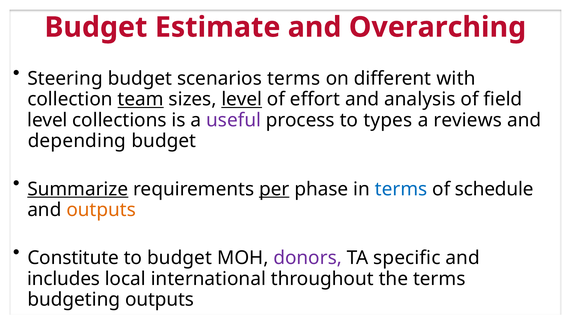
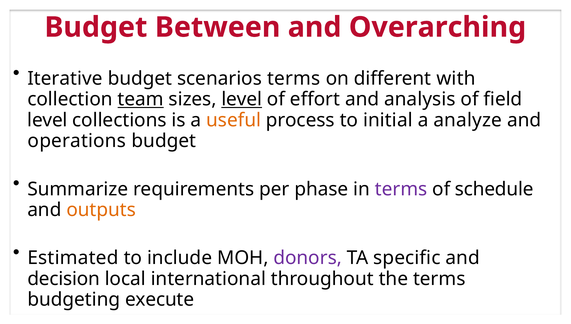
Estimate: Estimate -> Between (218, 27)
Steering: Steering -> Iterative (65, 78)
useful colour: purple -> orange (234, 120)
types: types -> initial (388, 120)
reviews: reviews -> analyze (468, 120)
depending: depending -> operations (77, 141)
Summarize underline: present -> none (78, 189)
per underline: present -> none (274, 189)
terms colour: blue -> purple (401, 189)
Constitute: Constitute -> Estimated (73, 258)
to budget: budget -> include (180, 258)
includes: includes -> decision (64, 279)
budgeting outputs: outputs -> execute (160, 299)
